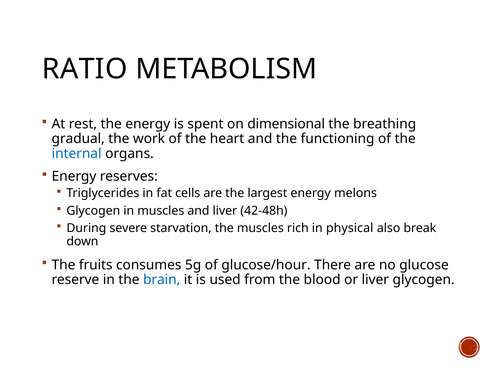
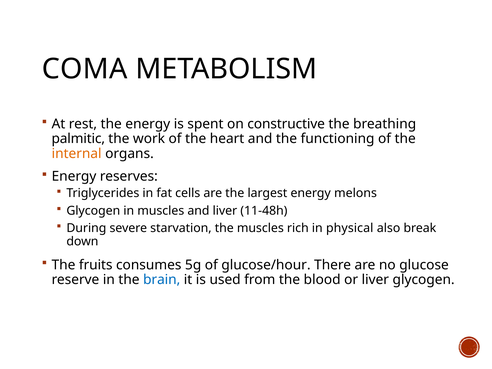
RATIO: RATIO -> COMA (85, 69)
dimensional: dimensional -> constructive (286, 124)
gradual: gradual -> palmitic (78, 139)
internal colour: blue -> orange (77, 153)
42-48h: 42-48h -> 11-48h (264, 211)
